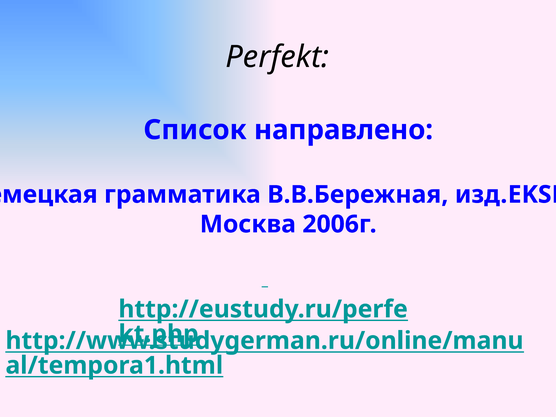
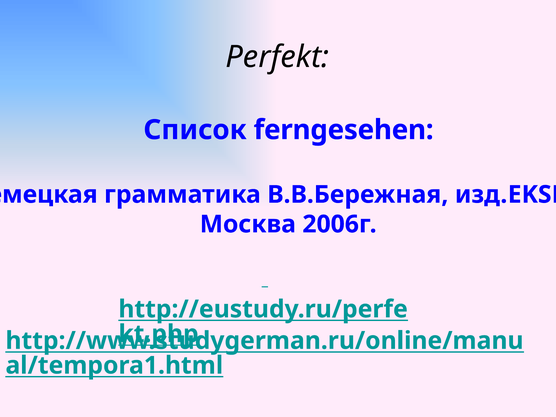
направлено: направлено -> ferngesehen (344, 130)
